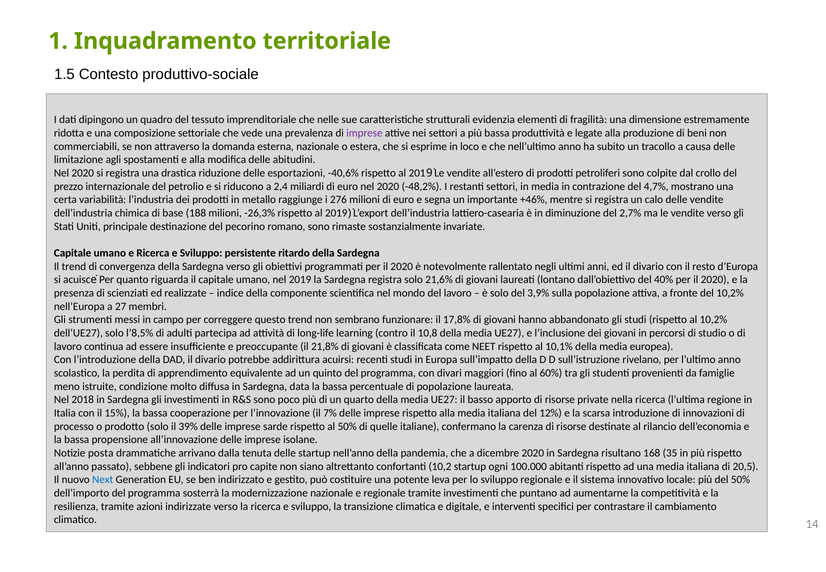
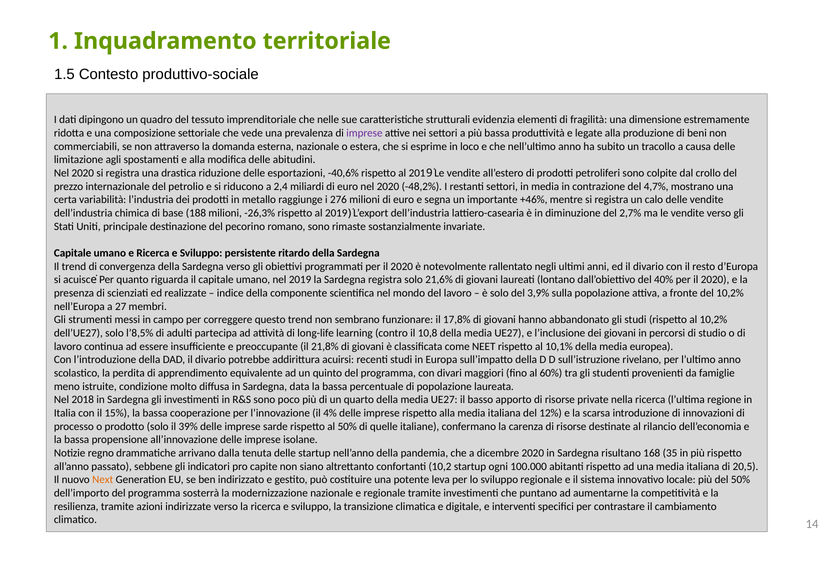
7%: 7% -> 4% (330, 413)
posta: posta -> regno (101, 453)
Next colour: blue -> orange (103, 480)
